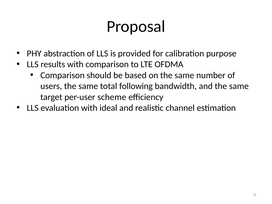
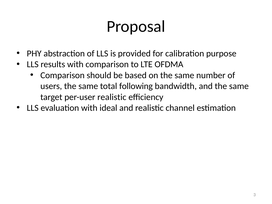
per-user scheme: scheme -> realistic (112, 97)
